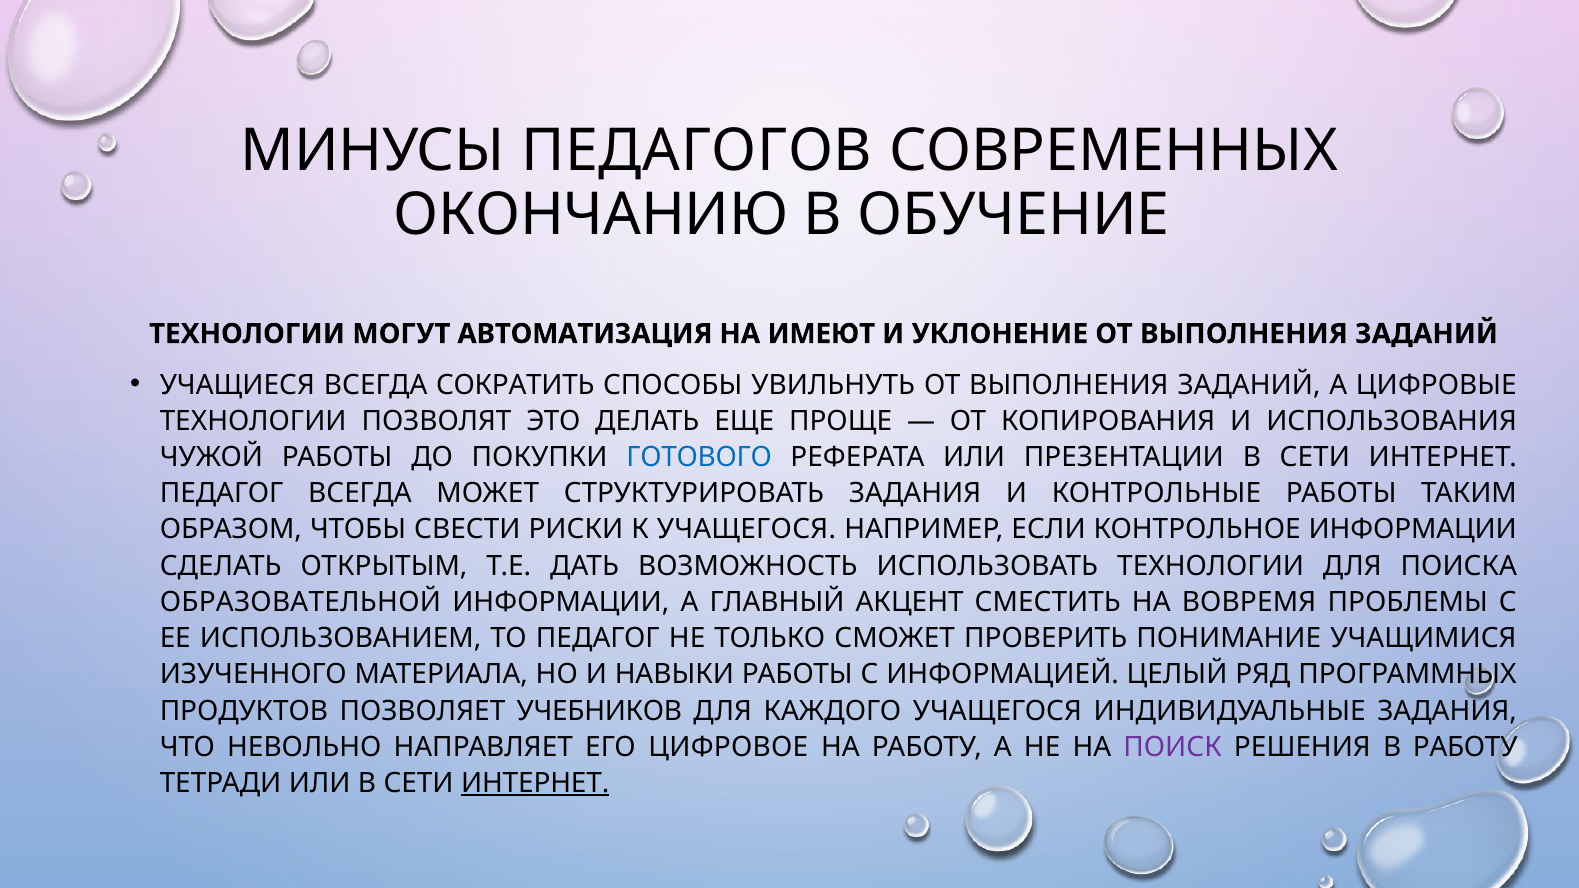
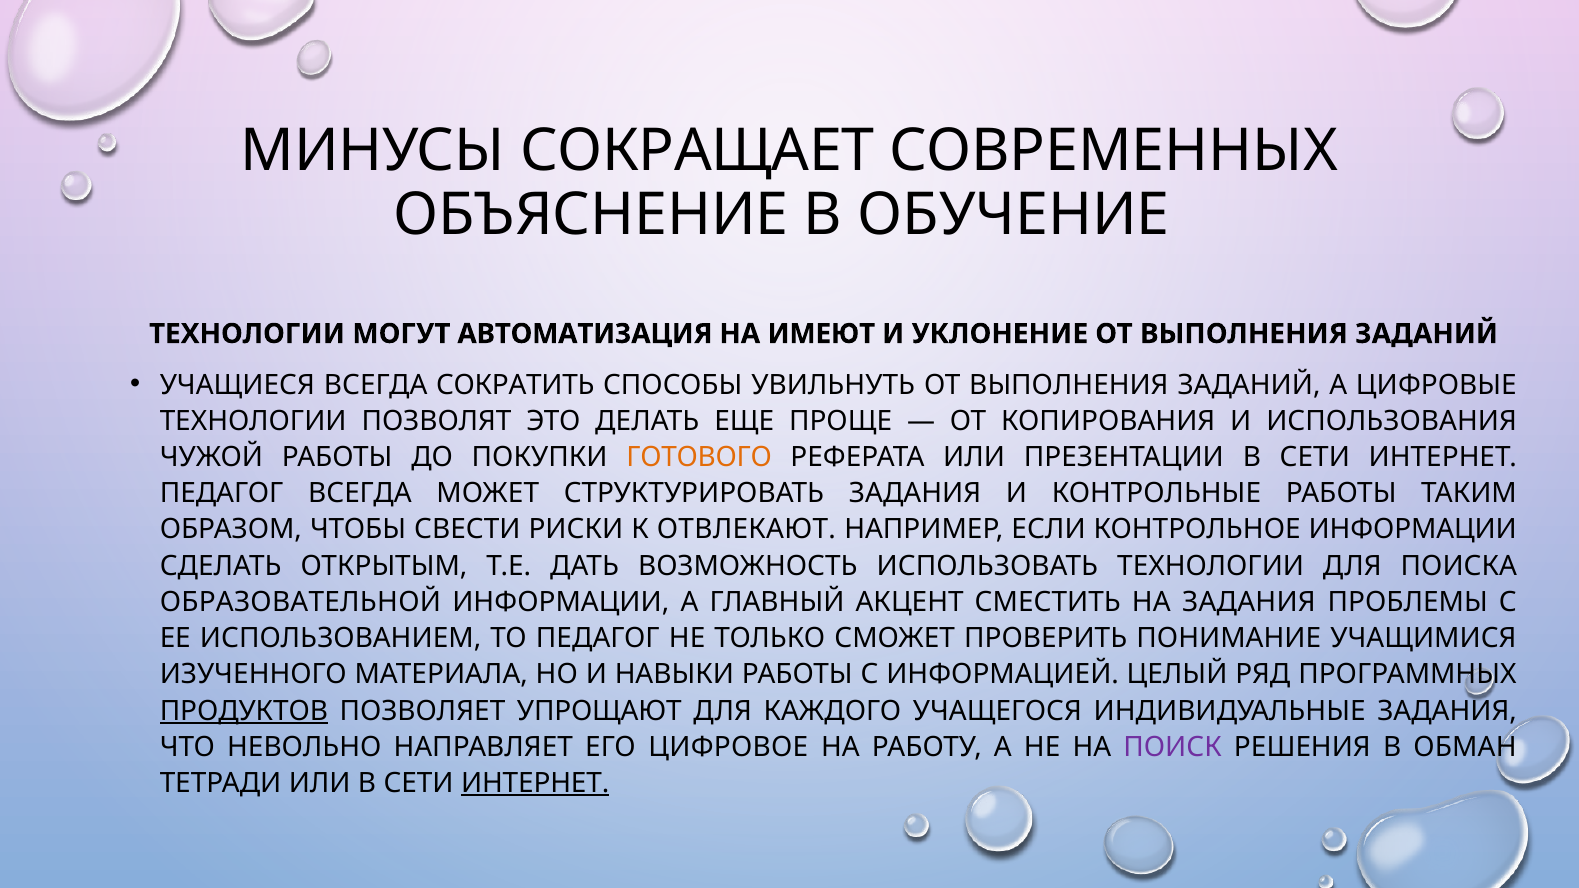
ПЕДАГОГОВ: ПЕДАГОГОВ -> СОКРАЩАЕТ (697, 151)
ОКОНЧАНИЮ: ОКОНЧАНИЮ -> ОБЪЯСНЕНИЕ (591, 215)
ГОТОВОГО colour: blue -> orange (699, 457)
К УЧАЩЕГОСЯ: УЧАЩЕГОСЯ -> ОТВЛЕКАЮТ (746, 530)
НА ВОВРЕМЯ: ВОВРЕМЯ -> ЗАДАНИЯ (1249, 602)
ПРОДУКТОВ underline: none -> present (244, 711)
УЧЕБНИКОВ: УЧЕБНИКОВ -> УПРОЩАЮТ (599, 711)
В РАБОТУ: РАБОТУ -> ОБМАН (1465, 747)
